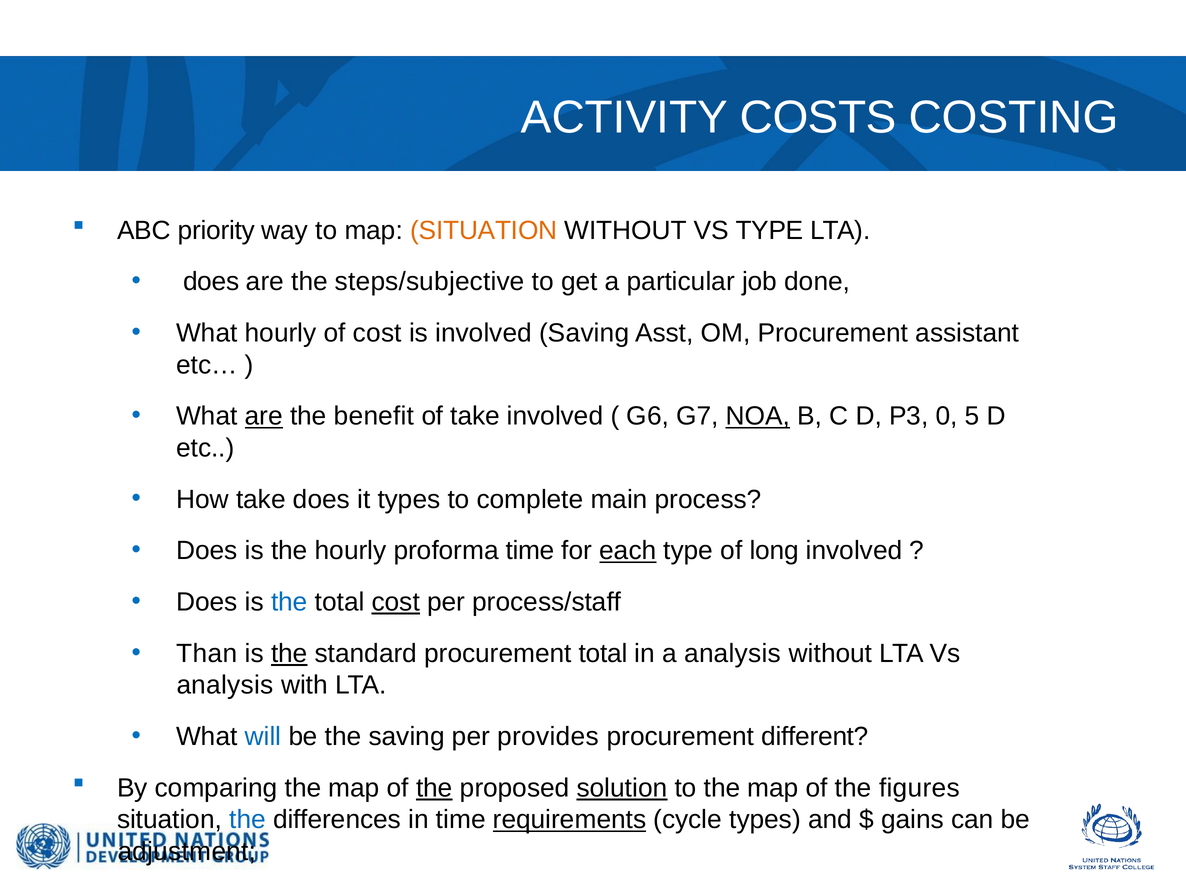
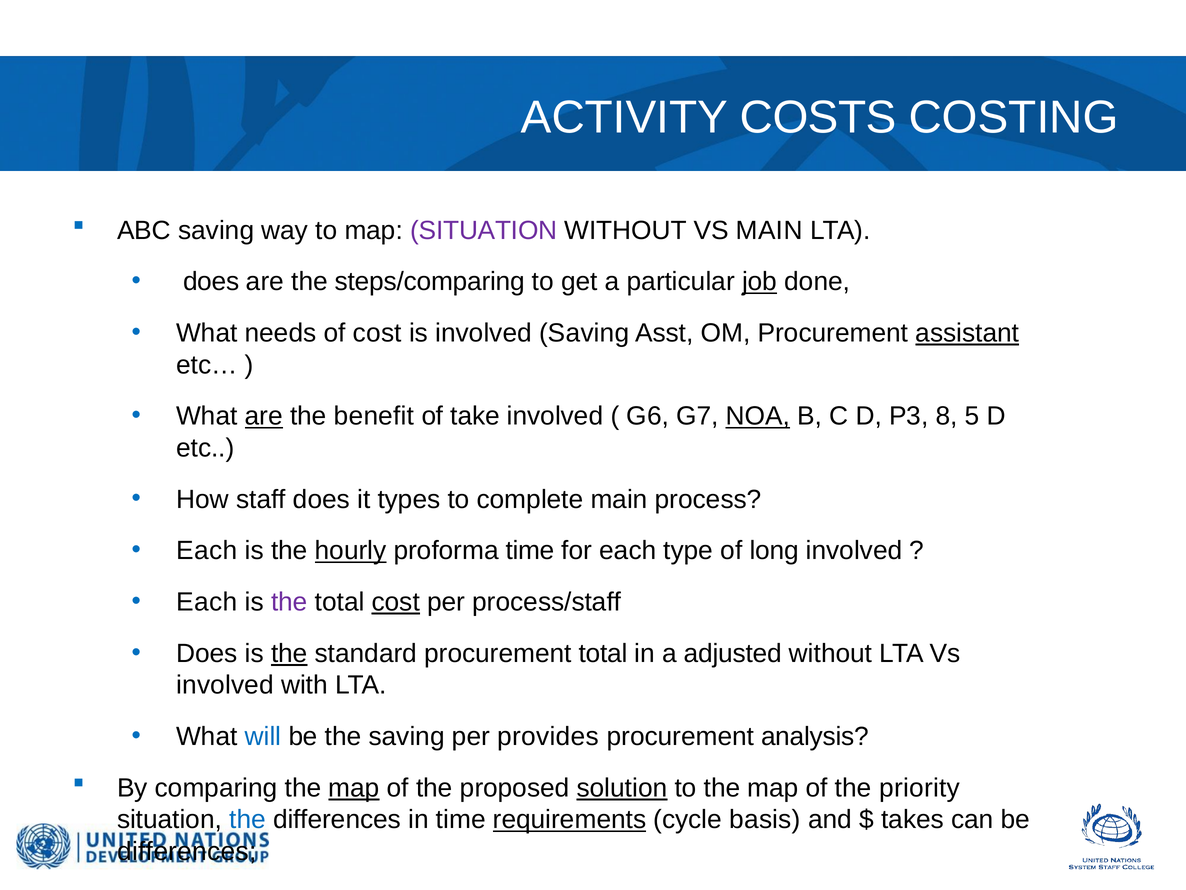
ABC priority: priority -> saving (216, 230)
SITUATION colour: orange -> purple (484, 230)
VS TYPE: TYPE -> MAIN (769, 230)
steps/subjective: steps/subjective -> steps/comparing (430, 282)
job underline: none -> present (760, 282)
What hourly: hourly -> needs (281, 333)
assistant underline: none -> present (967, 333)
0: 0 -> 8 (947, 416)
How take: take -> staff (261, 499)
Does: Does -> Each (207, 550)
hourly underline: none -> present (351, 550)
each underline: present -> none (628, 550)
Does: Does -> Each (207, 602)
the colour: blue -> purple (289, 602)
Than: Than -> Does (207, 653)
a analysis: analysis -> adjusted (733, 653)
analysis: analysis -> involved (225, 685)
different: different -> analysis (815, 736)
map underline: none -> present (354, 788)
the underline: present -> none (434, 788)
figures: figures -> priority (920, 788)
cycle types: types -> basis (765, 819)
gains: gains -> takes (913, 819)
adjustment: adjustment -> differences (187, 851)
